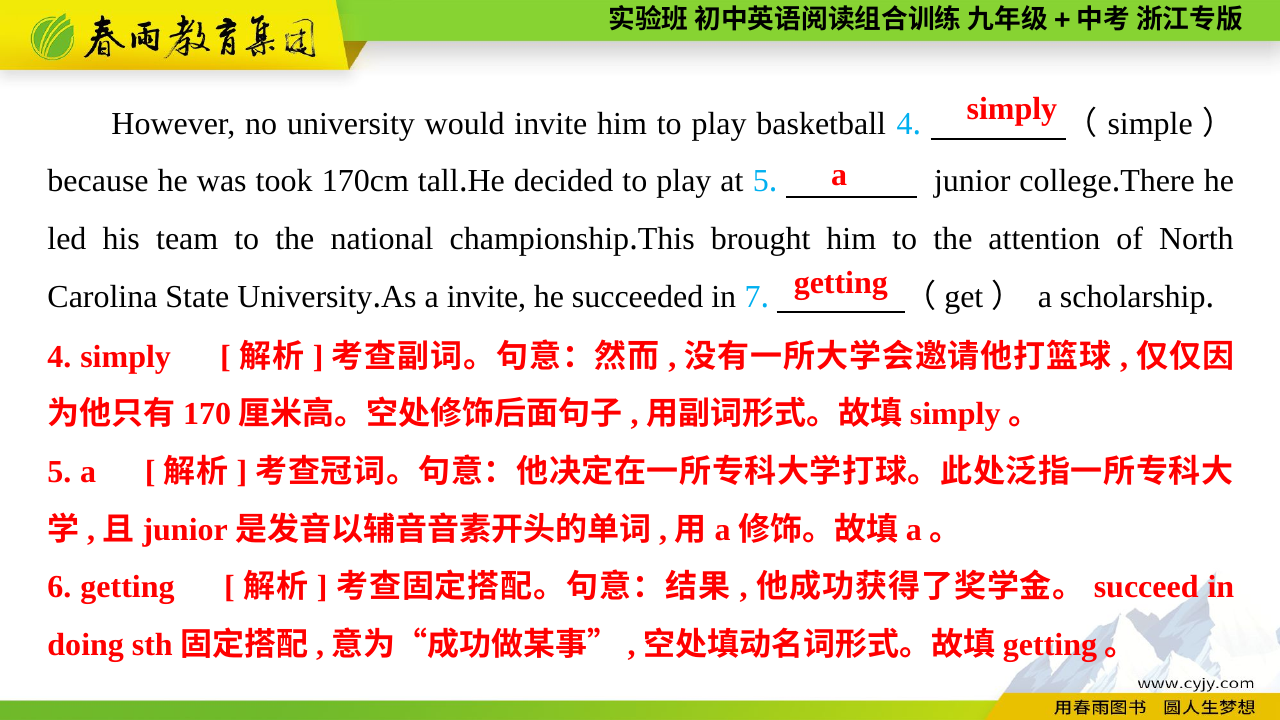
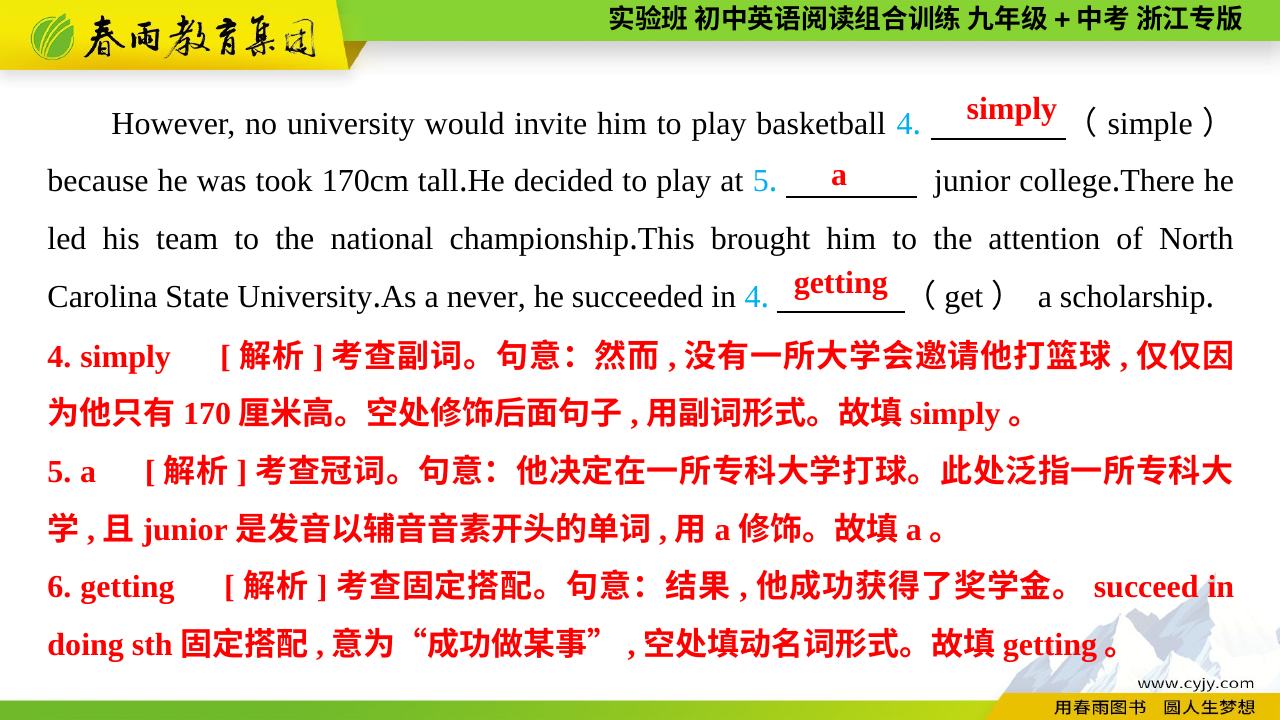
a invite: invite -> never (486, 297)
in 7: 7 -> 4 (753, 297)
